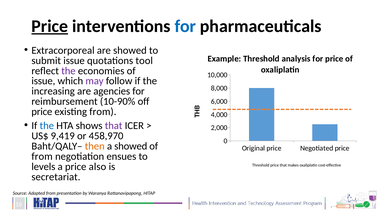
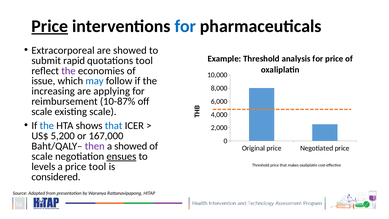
submit issue: issue -> rapid (74, 60)
may colour: purple -> blue (95, 81)
agencies: agencies -> applying (112, 91)
10-90%: 10-90% -> 10-87% (118, 101)
price: price -> scale (42, 112)
existing from: from -> scale (103, 112)
that colour: purple -> blue (114, 126)
9,419: 9,419 -> 5,200 (63, 136)
458,970: 458,970 -> 167,000 (106, 136)
then colour: orange -> purple (95, 146)
from: from -> scale (42, 156)
ensues underline: none -> present (121, 156)
price also: also -> tool (97, 166)
secretariat: secretariat -> considered (56, 177)
